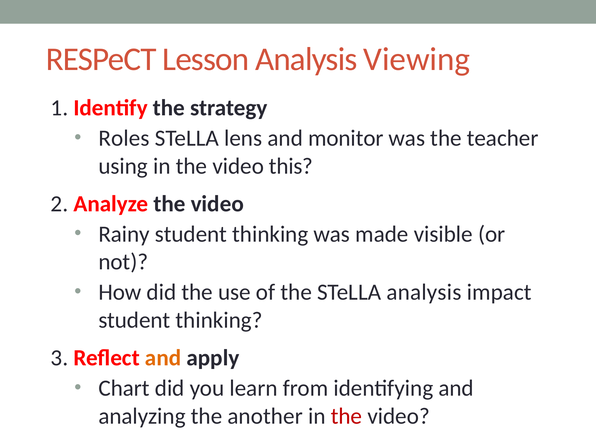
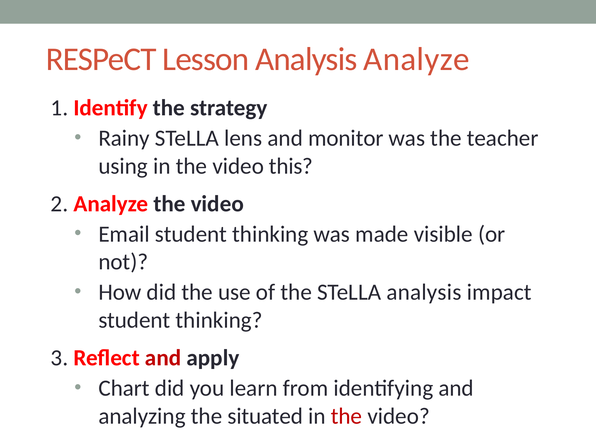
Analysis Viewing: Viewing -> Analyze (417, 59)
Roles: Roles -> Rainy (124, 138)
Rainy: Rainy -> Email (124, 234)
and colour: orange -> red (163, 358)
another: another -> situated (265, 416)
